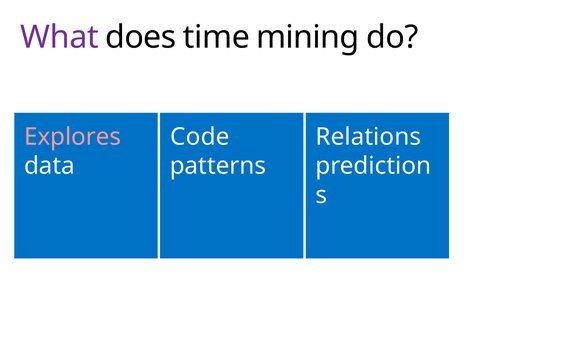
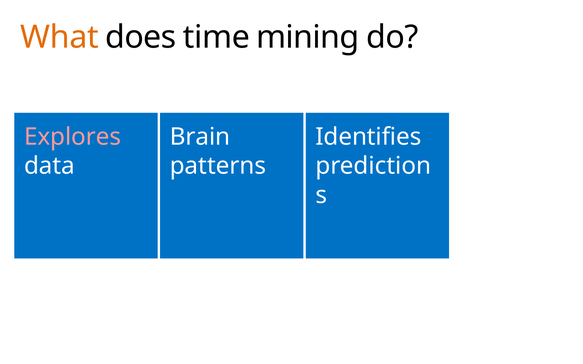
What colour: purple -> orange (60, 37)
Code: Code -> Brain (200, 137)
Relations: Relations -> Identifies (368, 137)
